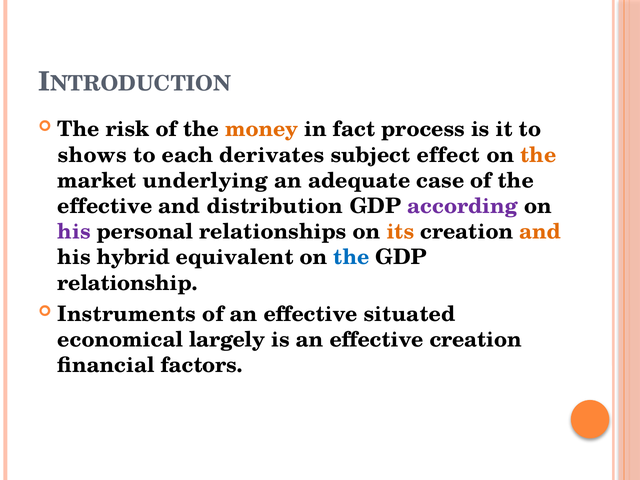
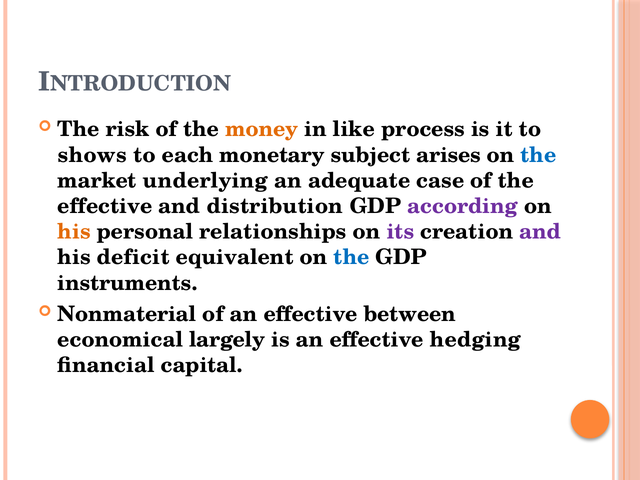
fact: fact -> like (354, 129)
derivates: derivates -> monetary (272, 155)
effect: effect -> arises (449, 155)
the colour: orange -> blue (538, 155)
his colour: purple -> orange (74, 232)
its colour: orange -> purple (400, 232)
and colour: orange -> purple (540, 232)
hybrid: hybrid -> deficit (133, 257)
relationship: relationship -> instruments (127, 283)
Instruments: Instruments -> Nonmaterial (127, 314)
situated: situated -> between (410, 314)
effective creation: creation -> hedging (475, 340)
factors: factors -> capital (202, 365)
